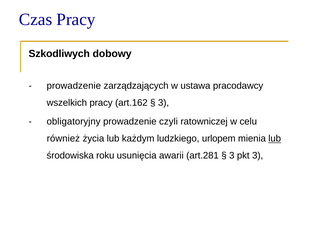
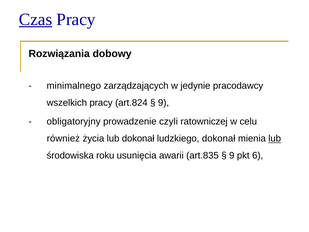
Czas underline: none -> present (36, 19)
Szkodliwych: Szkodliwych -> Rozwiązania (59, 54)
prowadzenie: prowadzenie -> minimalnego (74, 86)
ustawa: ustawa -> jedynie (195, 86)
art.162: art.162 -> art.824 (131, 103)
3: 3 -> 9 (164, 103)
lub każdym: każdym -> dokonał (138, 138)
ludzkiego urlopem: urlopem -> dokonał (219, 138)
art.281: art.281 -> art.835 (202, 155)
3: 3 -> 9 (232, 155)
pkt 3: 3 -> 6 (258, 155)
